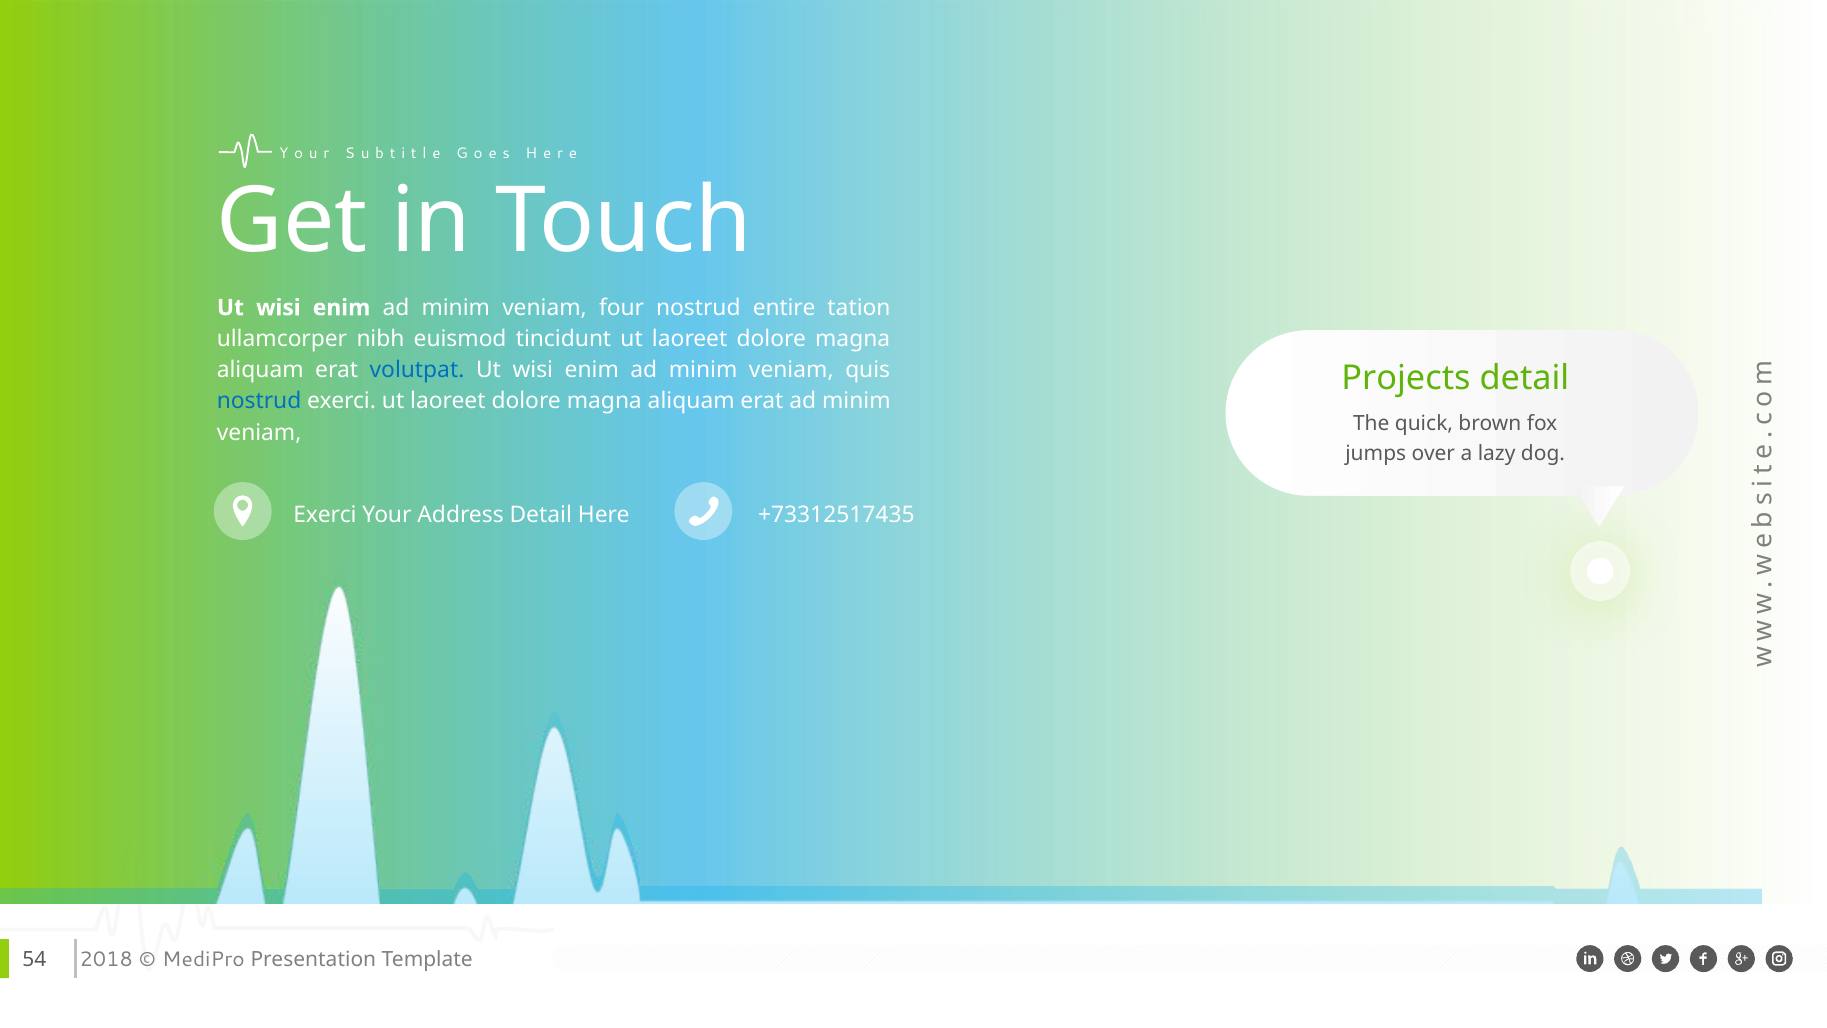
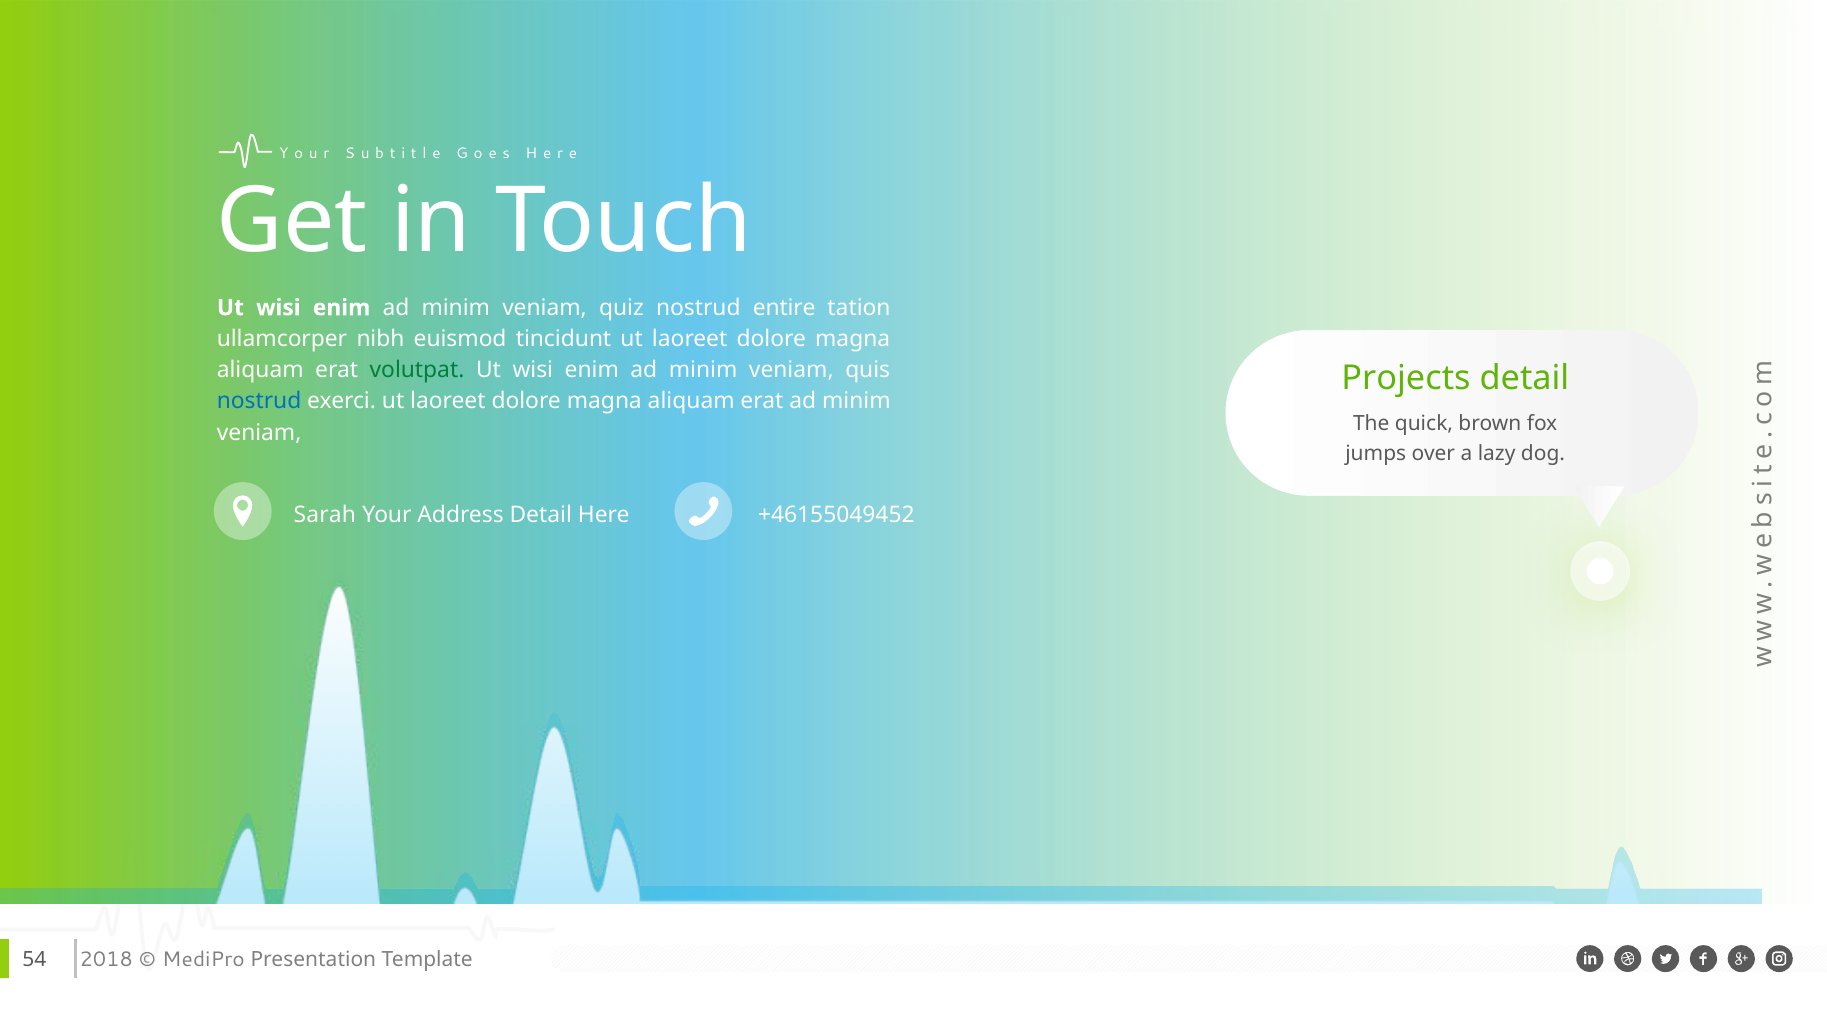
four: four -> quiz (621, 308)
volutpat colour: blue -> green (417, 370)
Exerci: Exerci -> Sarah (325, 515)
+73312517435: +73312517435 -> +46155049452 (836, 515)
